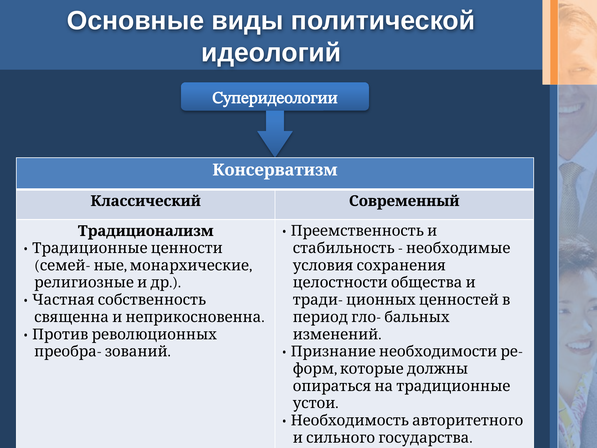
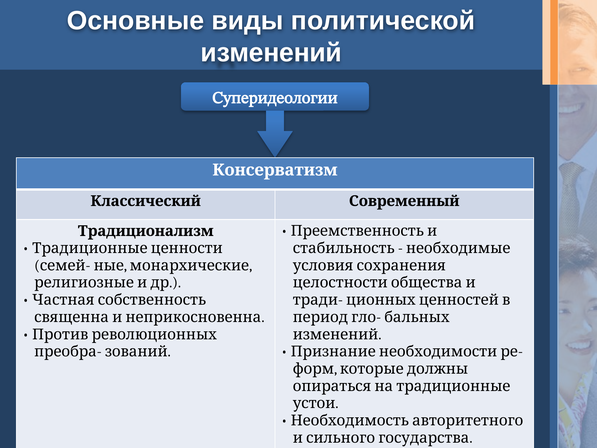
идеологий: идеологий -> изменений (271, 53)
